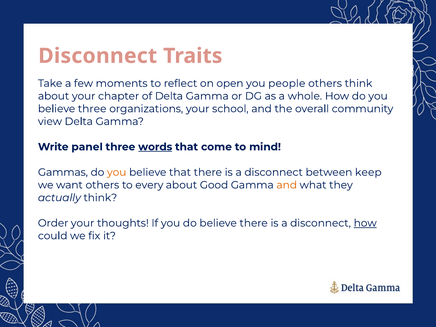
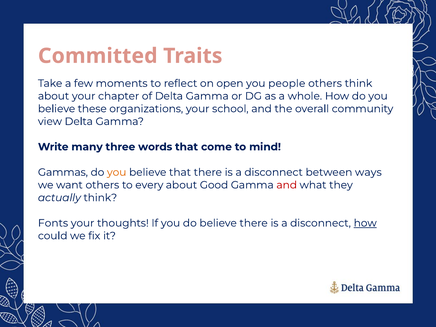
Disconnect: Disconnect -> Committed (98, 56)
believe three: three -> these (92, 109)
panel: panel -> many (87, 147)
words underline: present -> none (155, 147)
keep: keep -> ways (368, 172)
and colour: orange -> red (287, 185)
Order: Order -> Fonts (53, 223)
